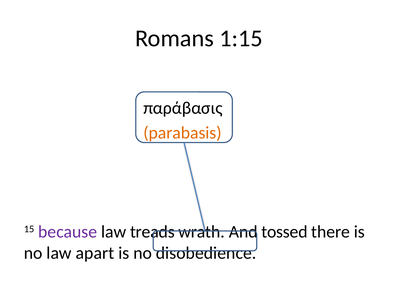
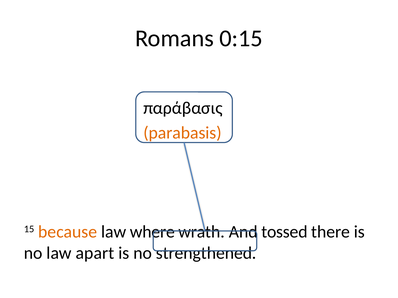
1:15: 1:15 -> 0:15 (241, 39)
because colour: purple -> orange (68, 232)
treads: treads -> where (152, 232)
disobedience: disobedience -> strengthened (206, 253)
